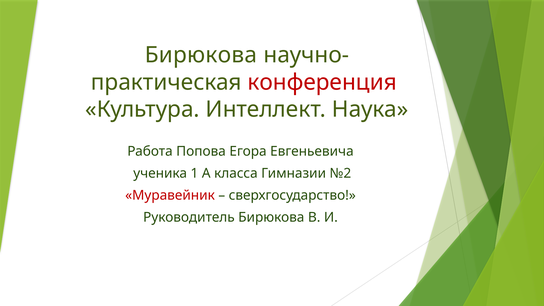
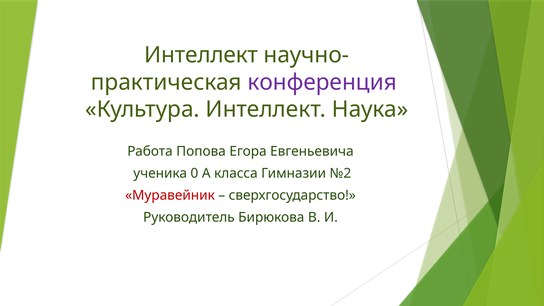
Бирюкова: Бирюкова -> Интеллект (201, 55)
конференция colour: red -> purple (322, 82)
1: 1 -> 0 (194, 173)
